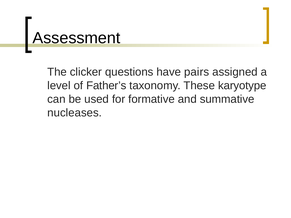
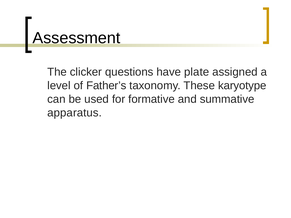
pairs: pairs -> plate (197, 72)
nucleases: nucleases -> apparatus (75, 113)
